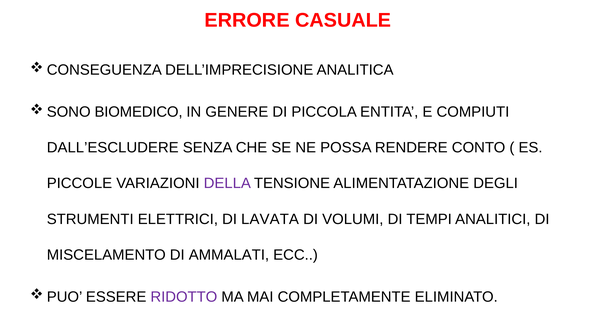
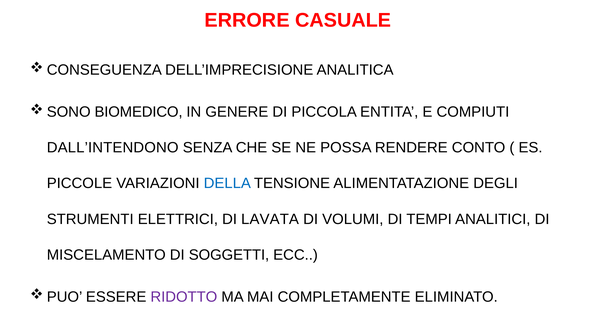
DALL’ESCLUDERE: DALL’ESCLUDERE -> DALL’INTENDONO (113, 148)
DELLA colour: purple -> blue (227, 184)
AMMALATI: AMMALATI -> SOGGETTI (229, 255)
